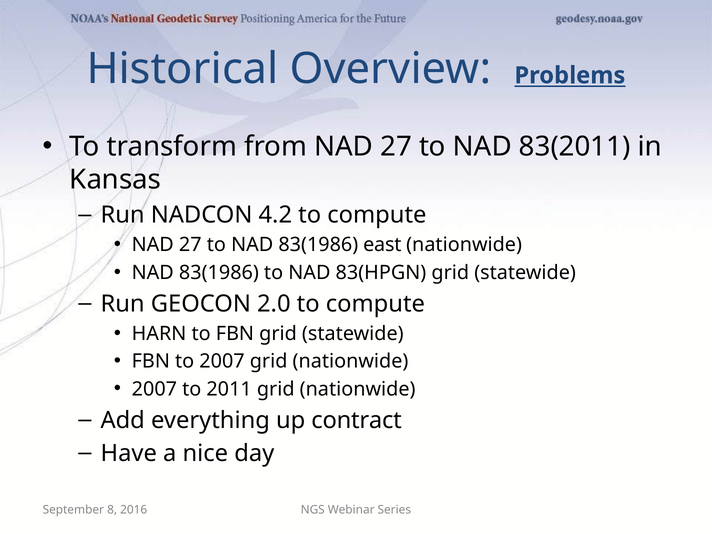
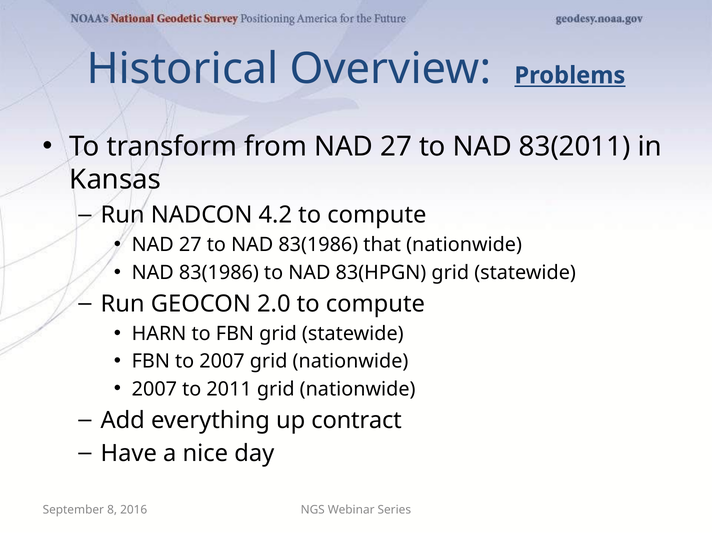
east: east -> that (382, 245)
